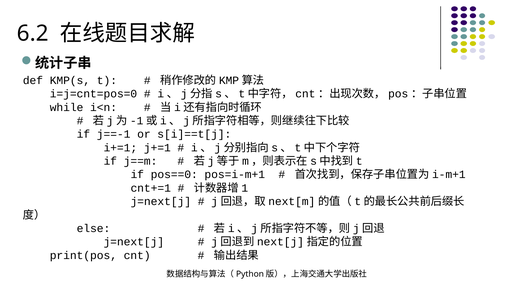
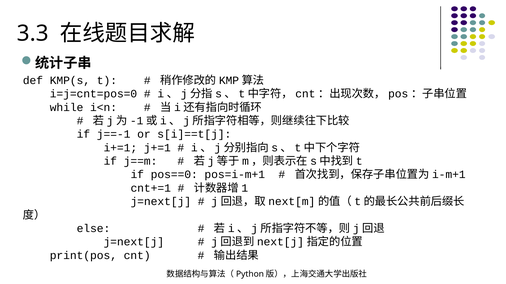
6.2: 6.2 -> 3.3 (33, 33)
